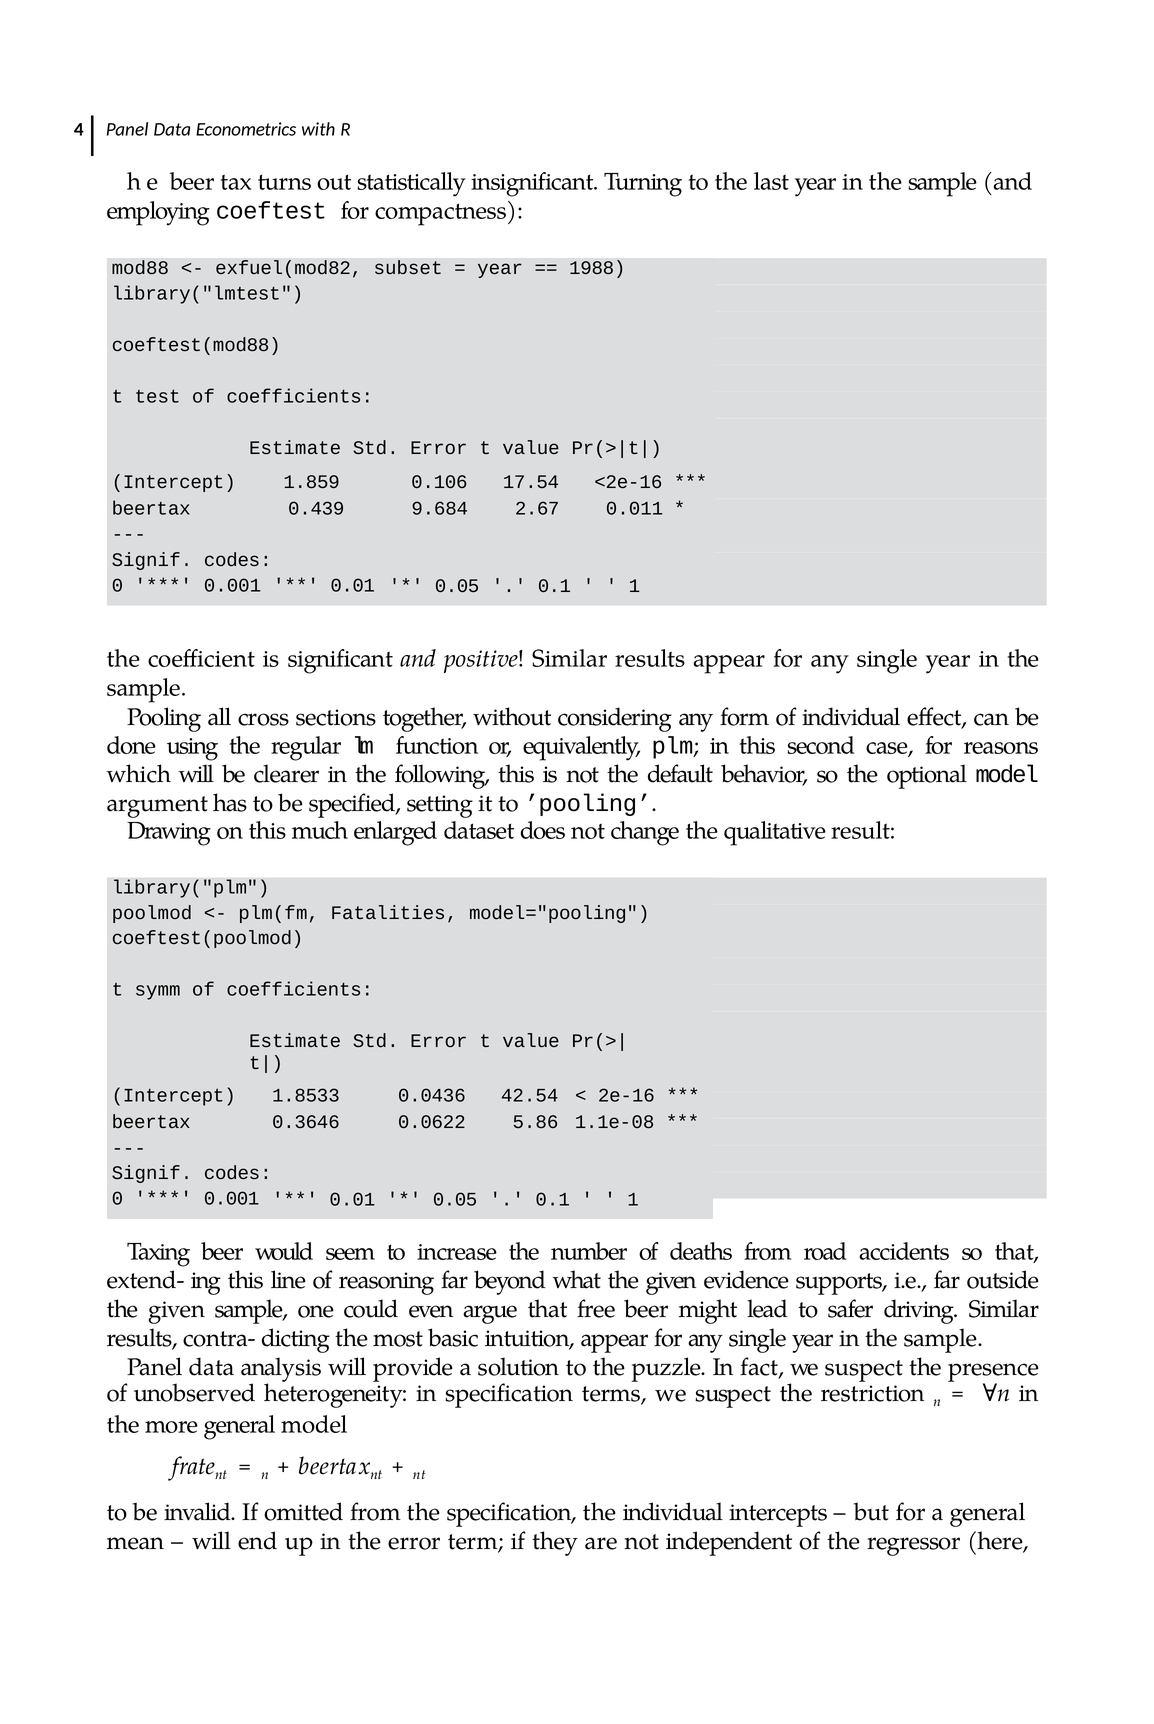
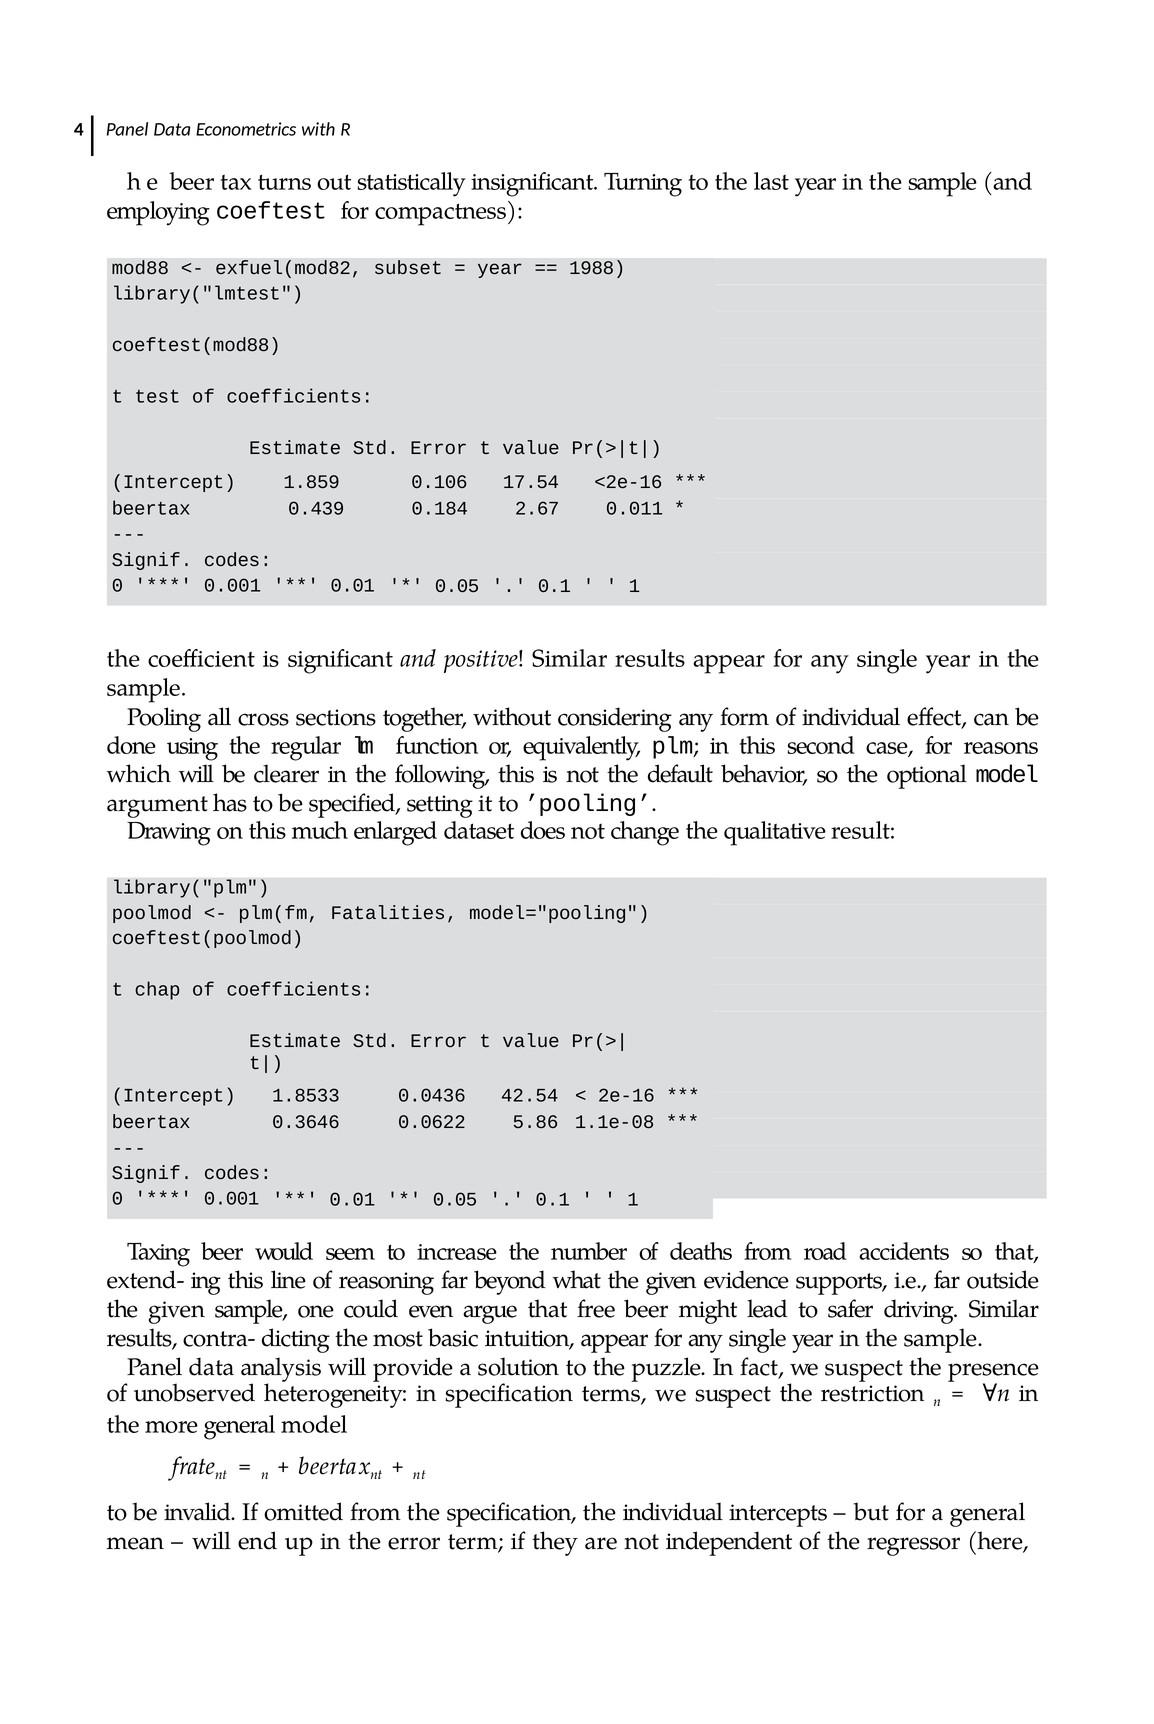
9.684: 9.684 -> 0.184 (440, 508)
symm: symm -> chap (158, 989)
